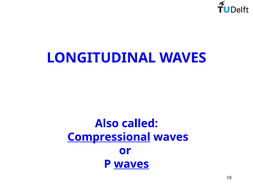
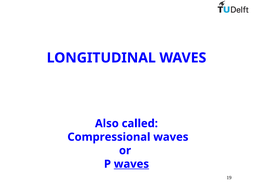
Compressional underline: present -> none (109, 137)
